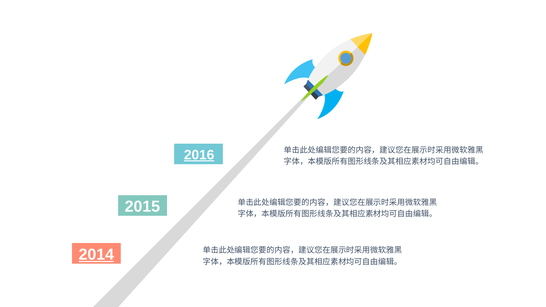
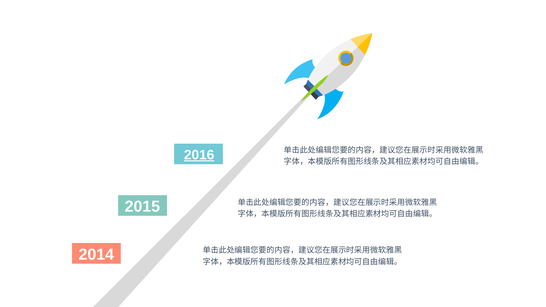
2014 underline: present -> none (96, 255)
